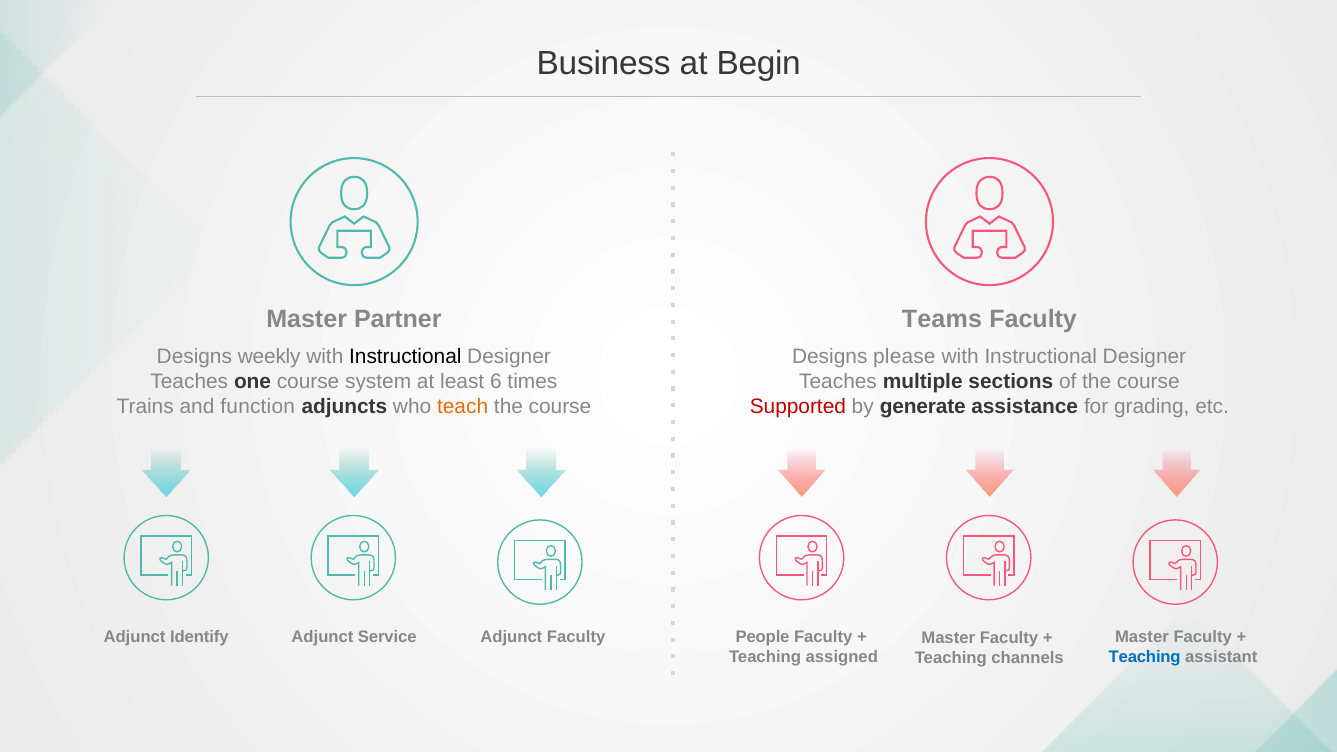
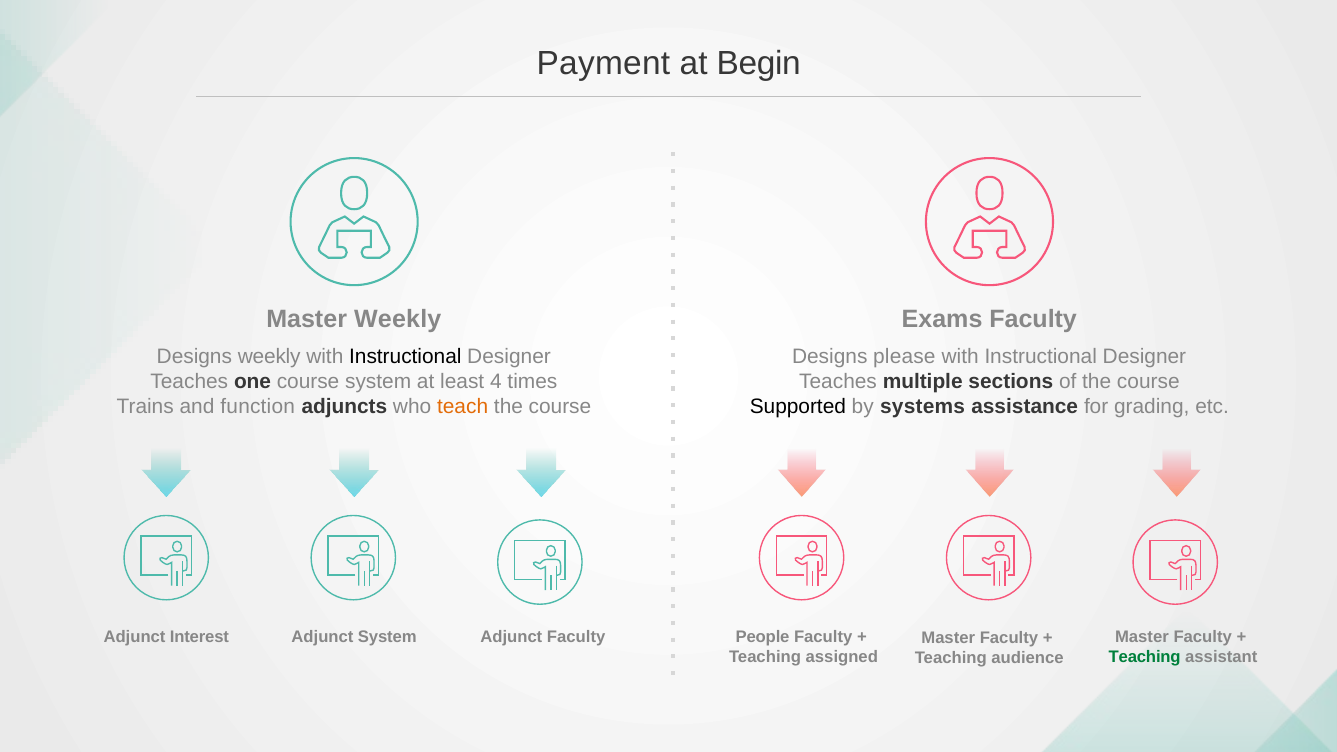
Business: Business -> Payment (603, 63)
Master Partner: Partner -> Weekly (398, 319)
Teams: Teams -> Exams (942, 319)
6: 6 -> 4 (496, 381)
Supported colour: red -> black (798, 406)
generate: generate -> systems (923, 406)
Identify: Identify -> Interest (199, 637)
Adjunct Service: Service -> System (387, 637)
Teaching colour: blue -> green (1145, 657)
channels: channels -> audience (1028, 658)
